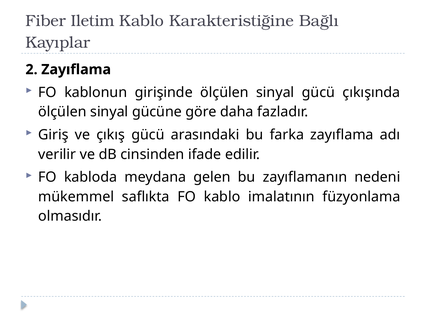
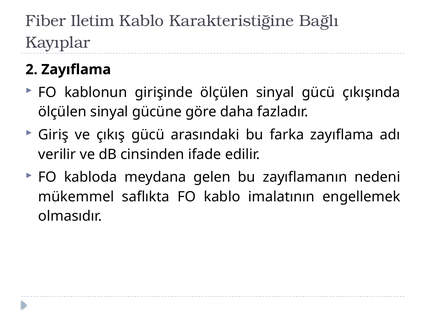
füzyonlama: füzyonlama -> engellemek (361, 196)
